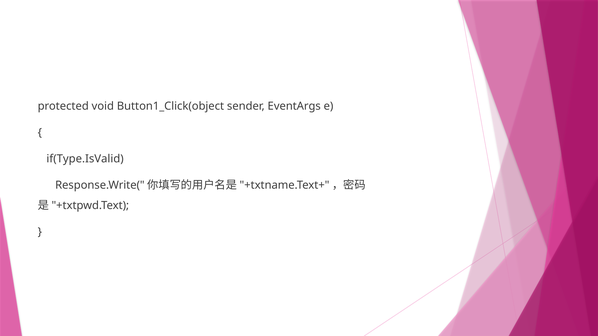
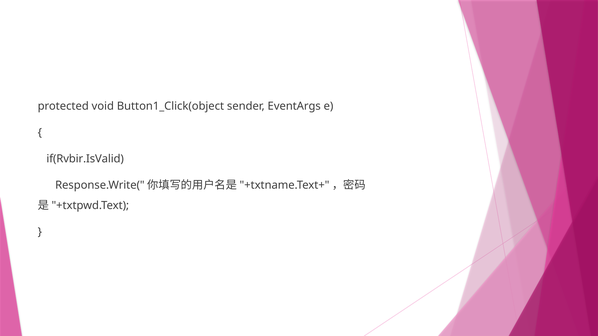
if(Type.IsValid: if(Type.IsValid -> if(Rvbir.IsValid (85, 159)
